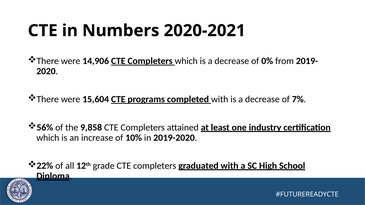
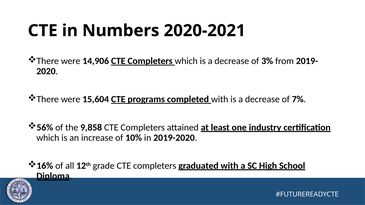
0%: 0% -> 3% (267, 61)
22%: 22% -> 16% (45, 166)
